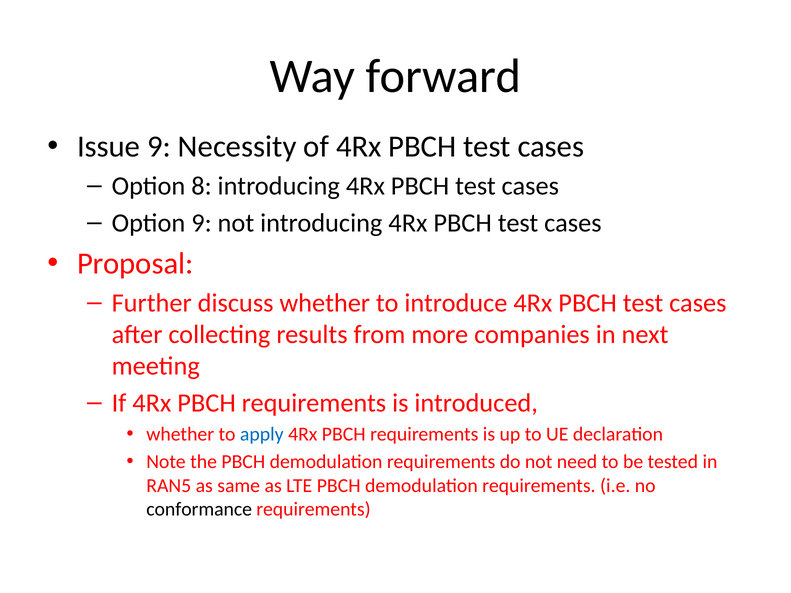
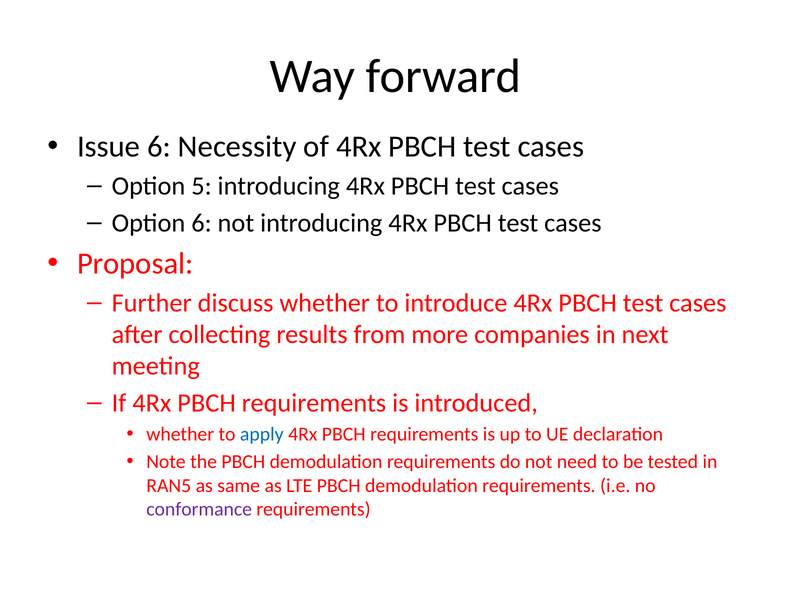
Issue 9: 9 -> 6 (159, 147)
8: 8 -> 5 (201, 186)
Option 9: 9 -> 6 (201, 223)
conformance colour: black -> purple (199, 509)
